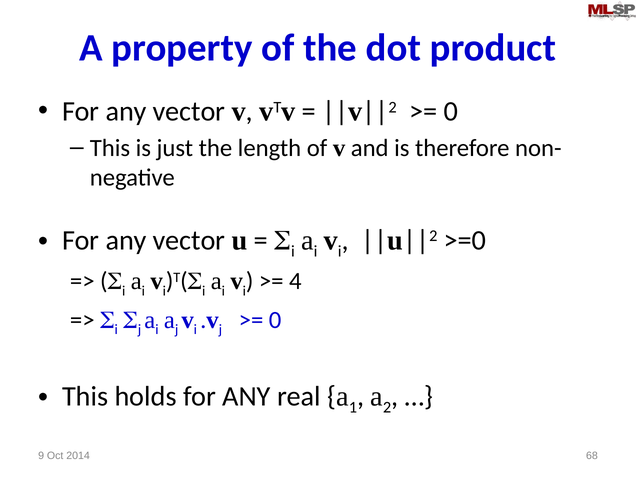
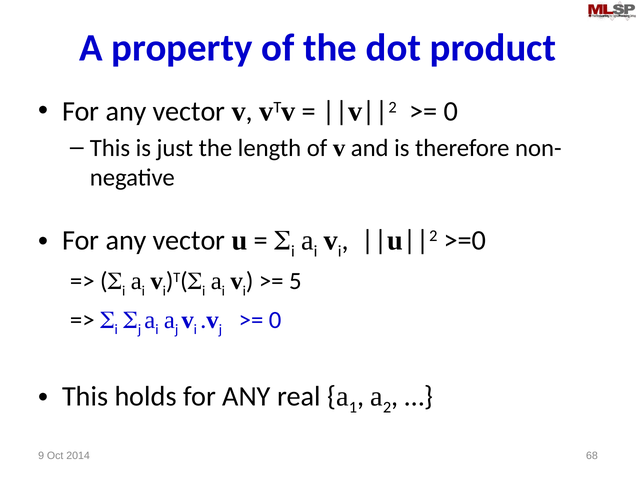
4: 4 -> 5 (295, 281)
